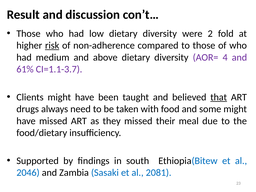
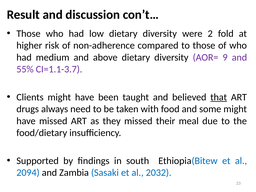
risk underline: present -> none (52, 45)
4: 4 -> 9 (225, 57)
61%: 61% -> 55% (25, 69)
2046: 2046 -> 2094 (28, 173)
2081: 2081 -> 2032 (159, 173)
